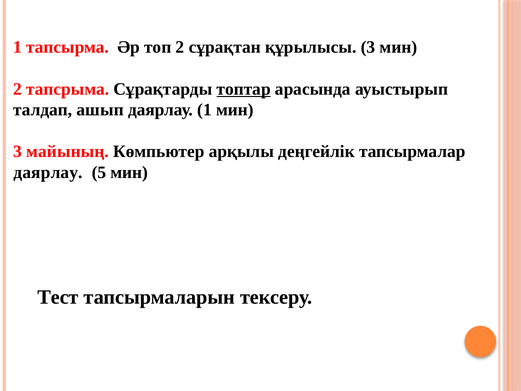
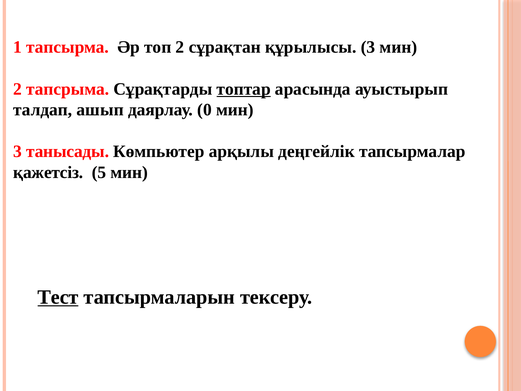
даярлау 1: 1 -> 0 (205, 110)
майының: майының -> танысады (68, 151)
даярлау: даярлау -> қажетсіз (48, 172)
Тест underline: none -> present (58, 297)
